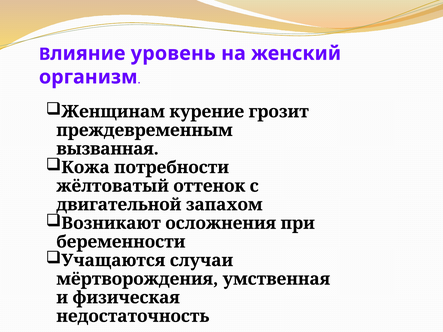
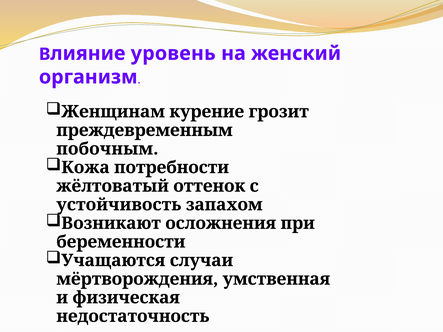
вызванная: вызванная -> побочным (107, 149)
двигательной: двигательной -> устойчивость (119, 205)
